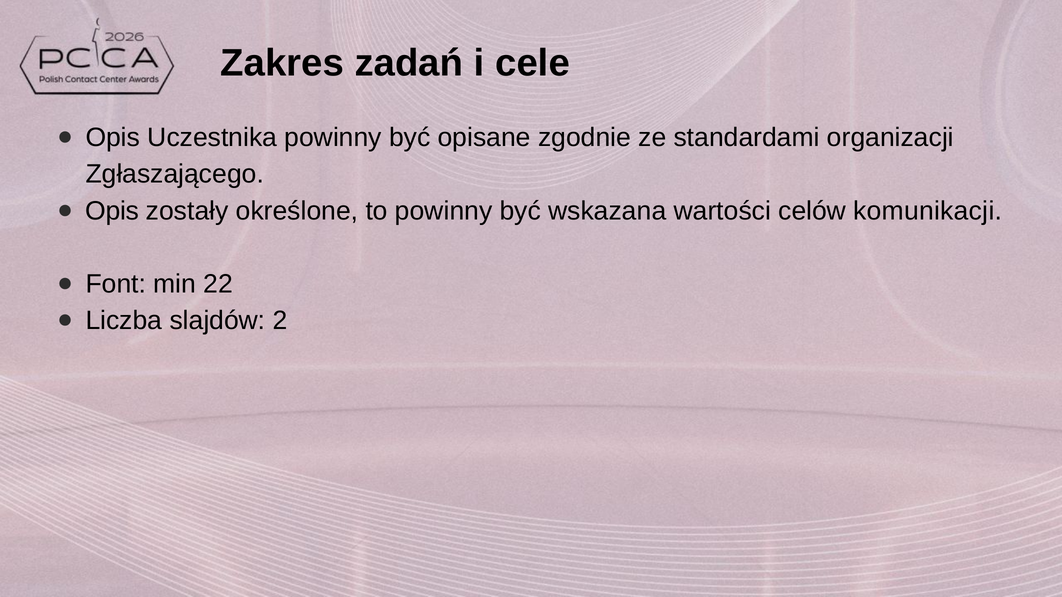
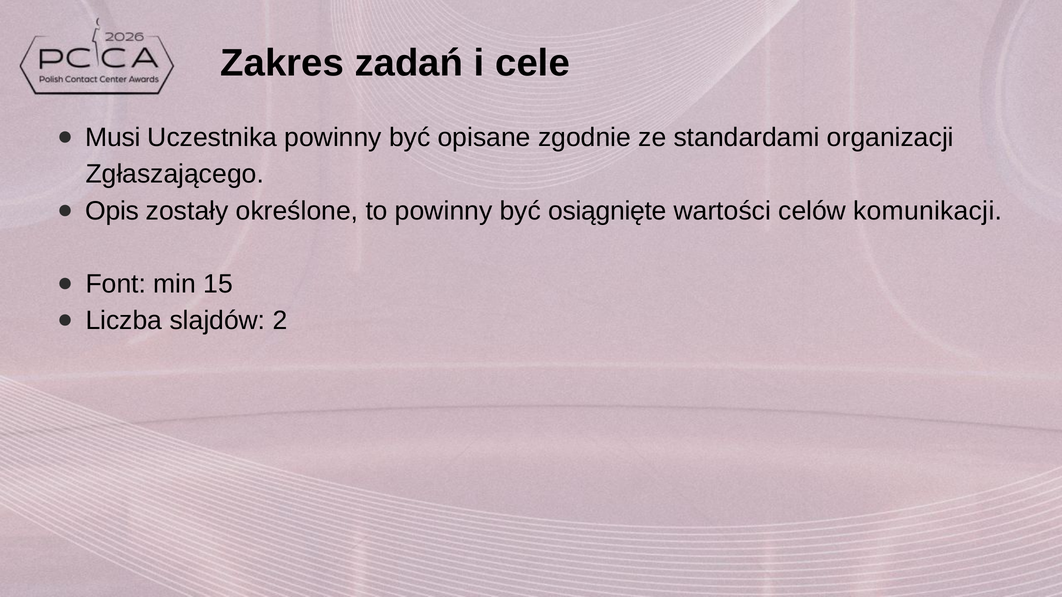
Opis: Opis -> Musi (113, 138)
wskazana: wskazana -> osiągnięte (607, 211)
22: 22 -> 15 (218, 284)
